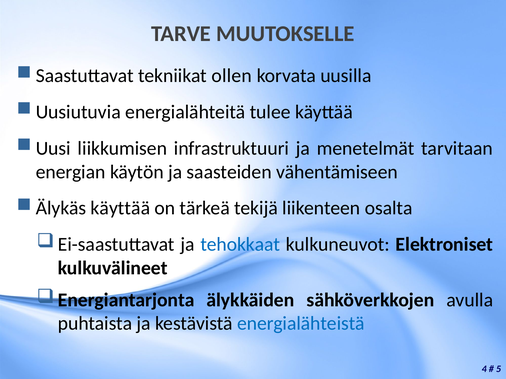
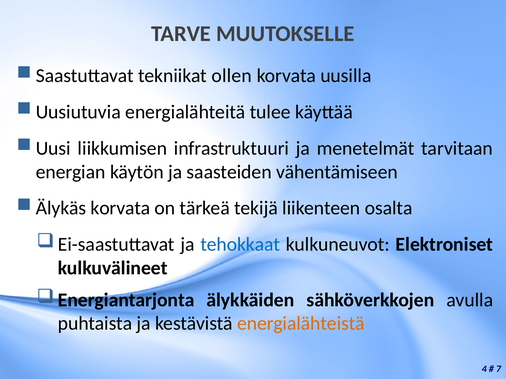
Älykäs käyttää: käyttää -> korvata (120, 208)
energialähteistä colour: blue -> orange (301, 324)
5: 5 -> 7 (499, 369)
